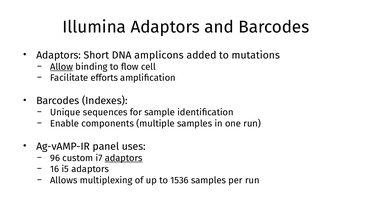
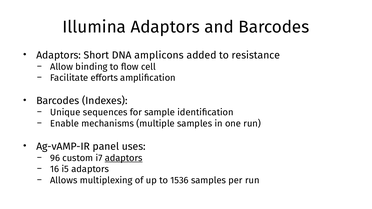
mutations: mutations -> resistance (256, 55)
Allow underline: present -> none (62, 67)
components: components -> mechanisms (108, 124)
